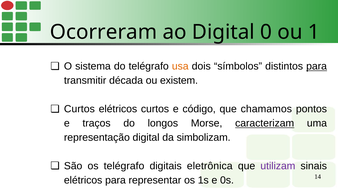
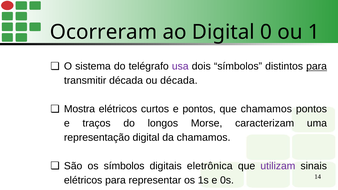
usa colour: orange -> purple (180, 66)
ou existem: existem -> década (179, 81)
Curtos: Curtos -> Mostra (79, 109)
e código: código -> pontos (199, 109)
caracterizam underline: present -> none (265, 123)
da simbolizam: simbolizam -> chamamos (204, 138)
os telégrafo: telégrafo -> símbolos (124, 166)
